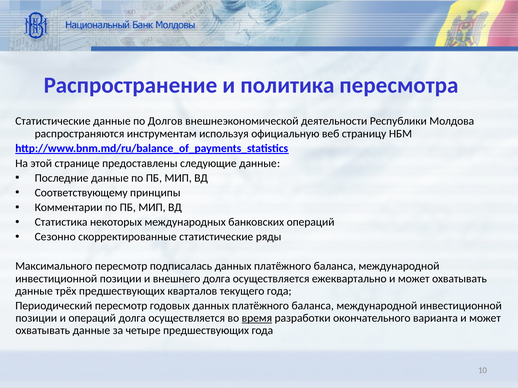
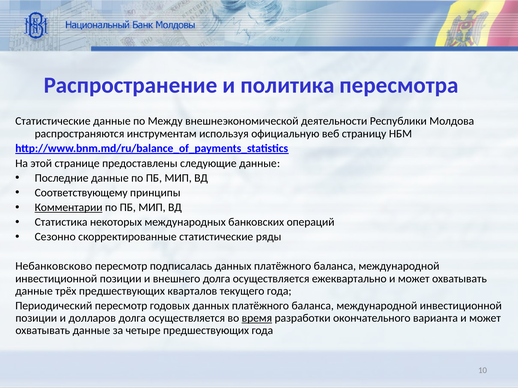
Долгов: Долгов -> Между (165, 121)
Комментарии underline: none -> present (69, 208)
Максимального: Максимального -> Небанковсково (54, 267)
и операций: операций -> долларов (92, 319)
